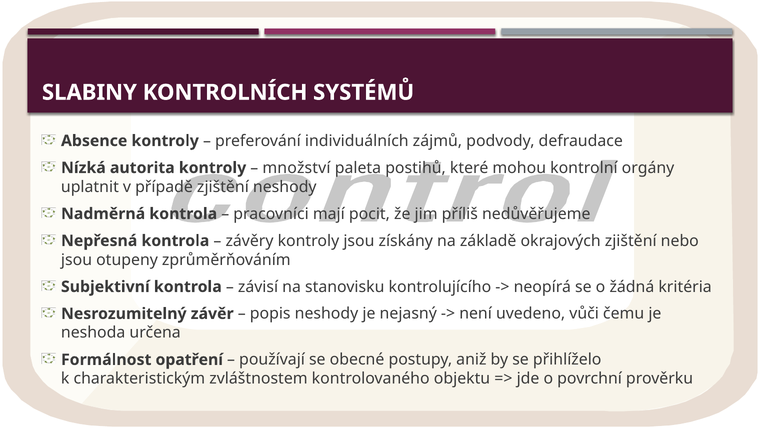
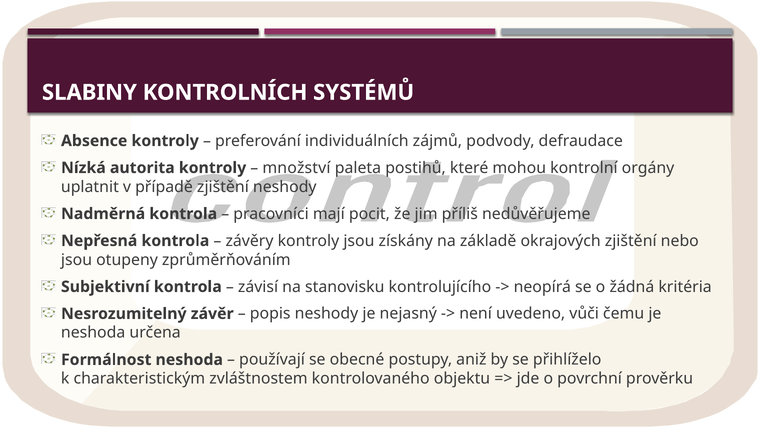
Formálnost opatření: opatření -> neshoda (189, 359)
